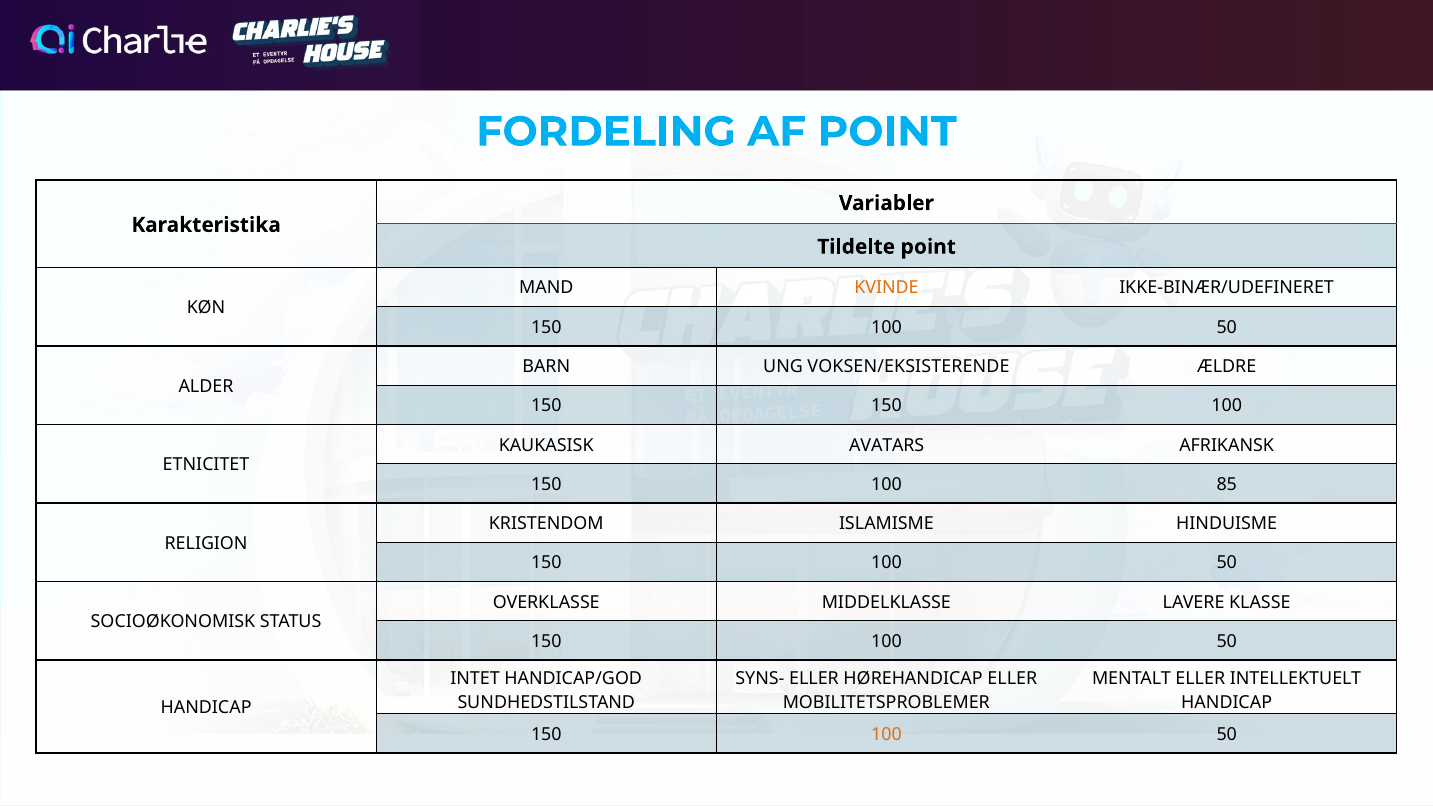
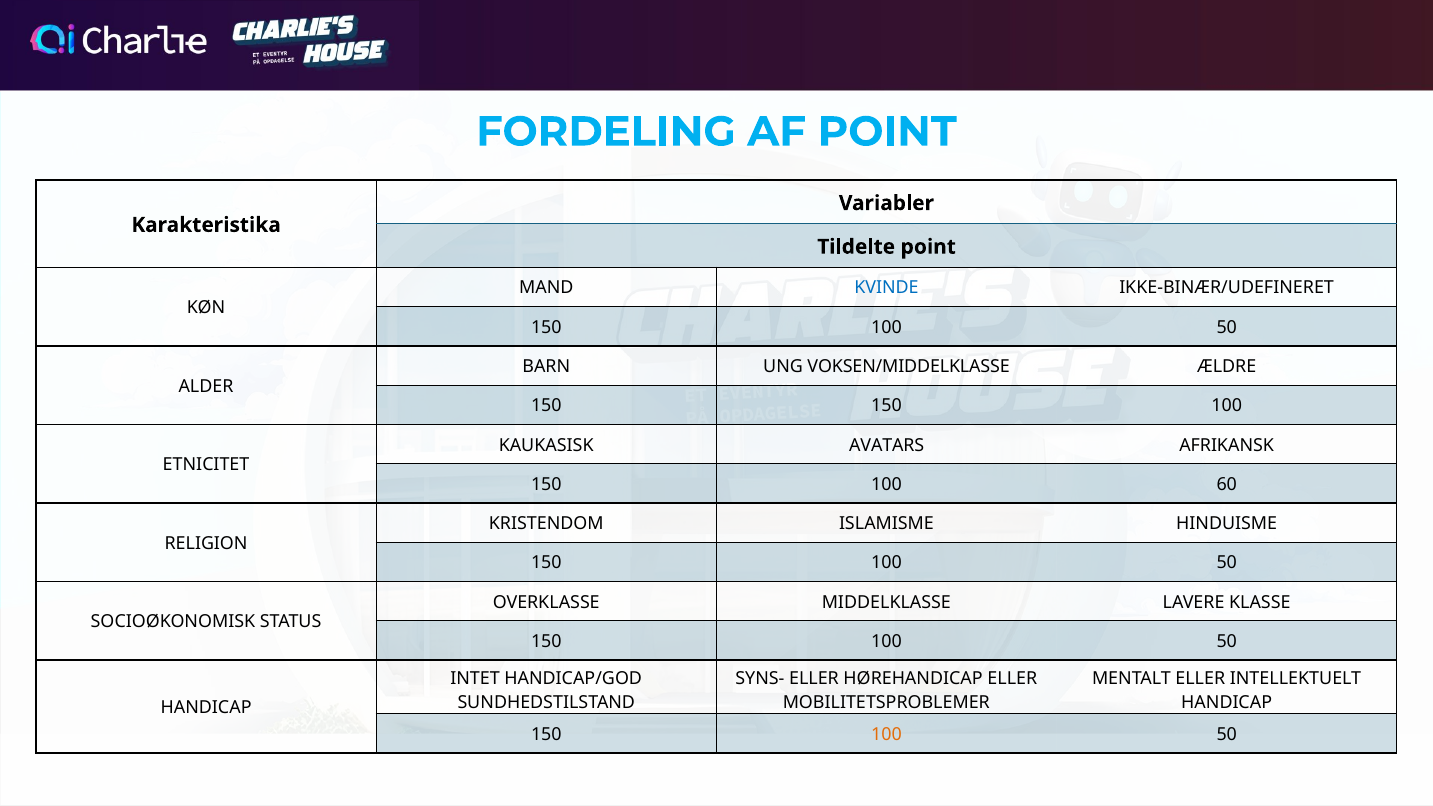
KVINDE colour: orange -> blue (886, 288)
VOKSEN/EKSISTERENDE: VOKSEN/EKSISTERENDE -> VOKSEN/MIDDELKLASSE (909, 367)
85: 85 -> 60 (1227, 484)
